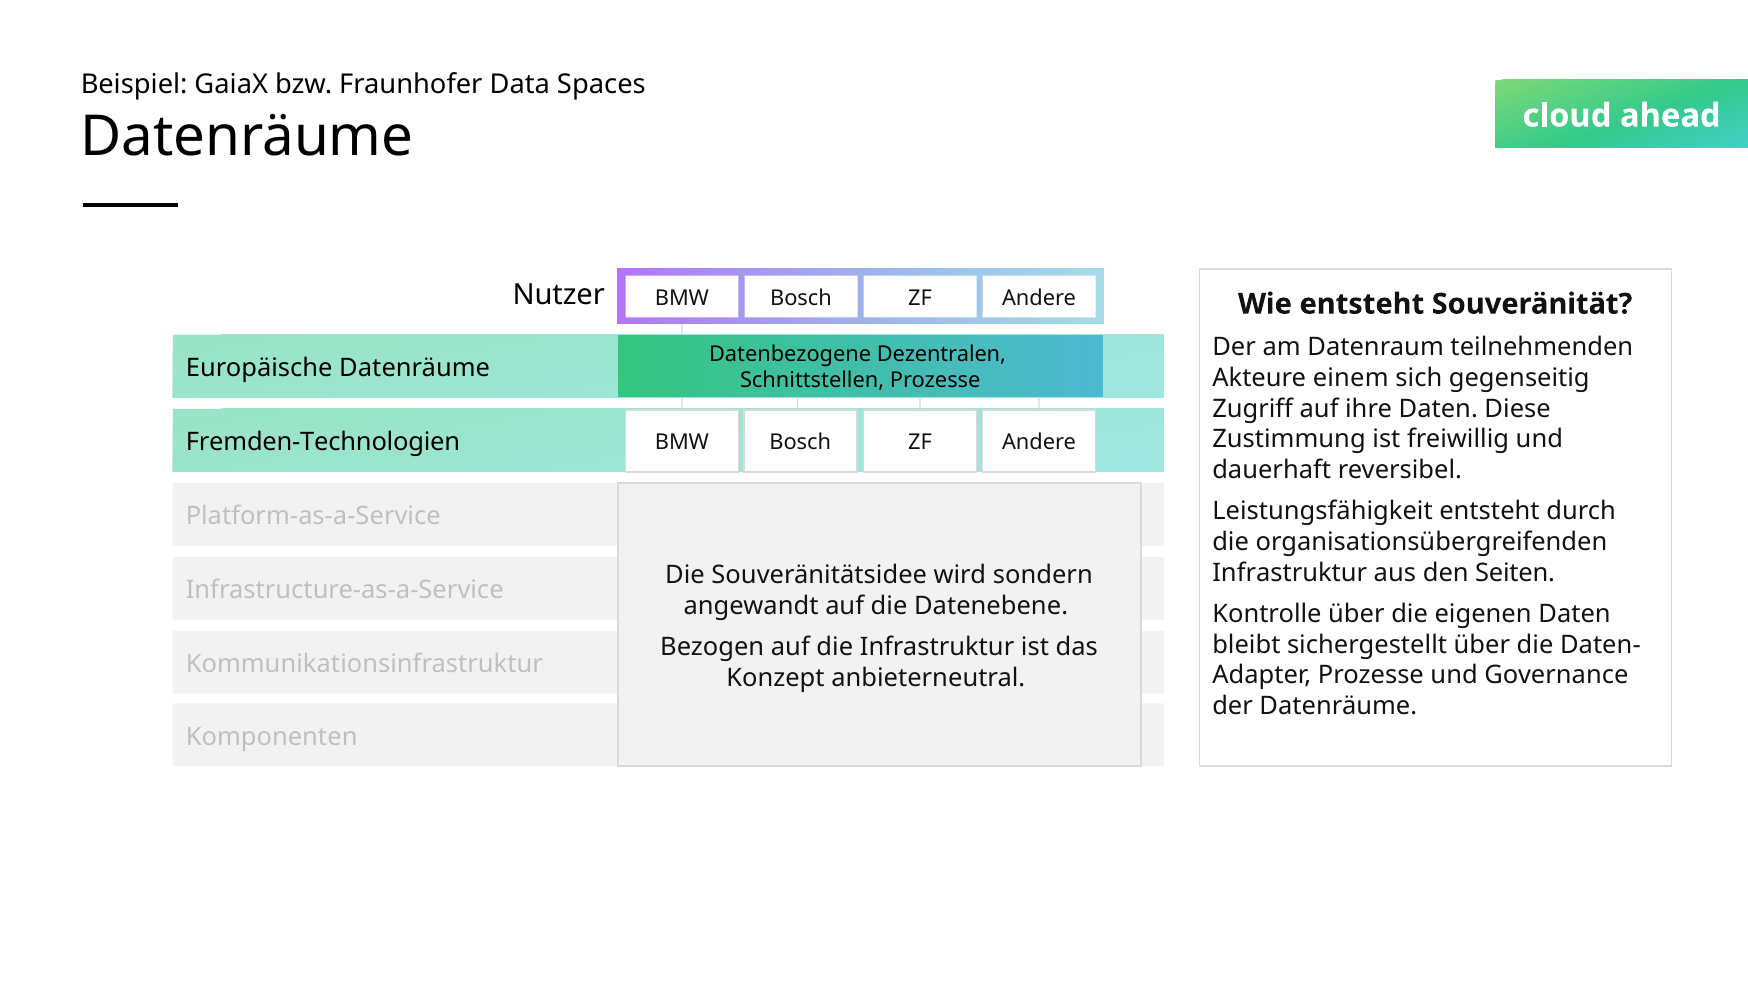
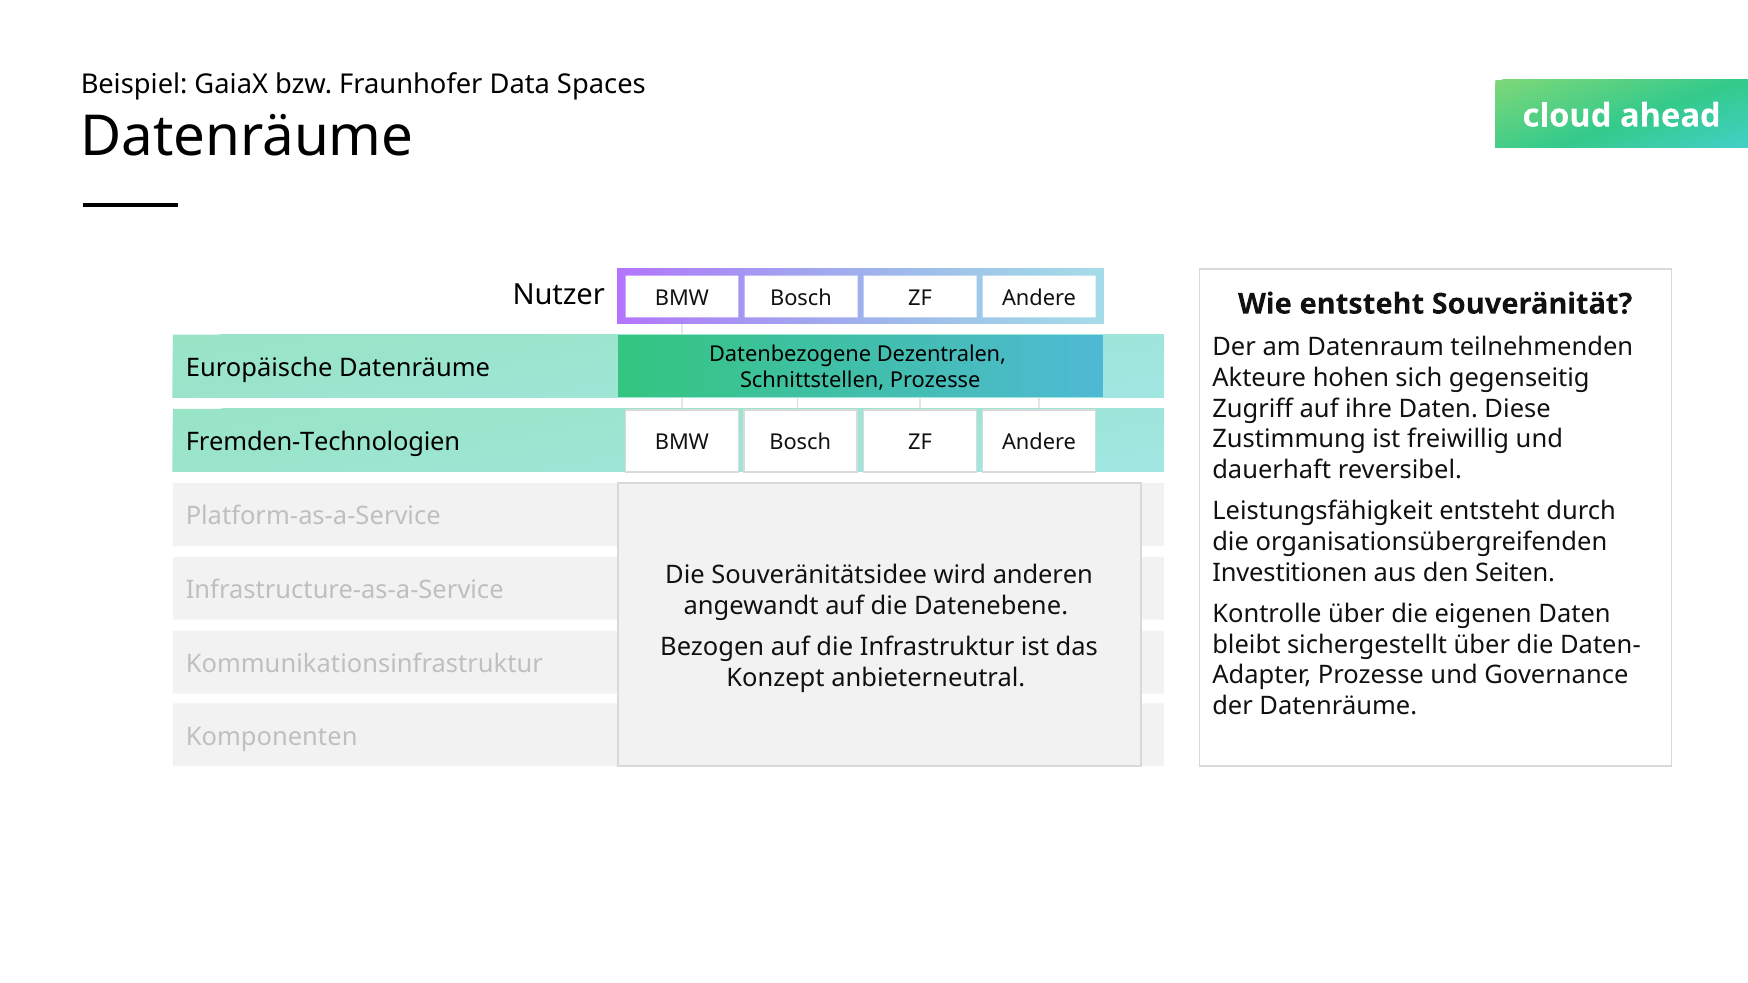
einem: einem -> hohen (1351, 378)
Infrastruktur: Infrastruktur -> Investitionen (1290, 573)
sondern: sondern -> anderen (1043, 575)
